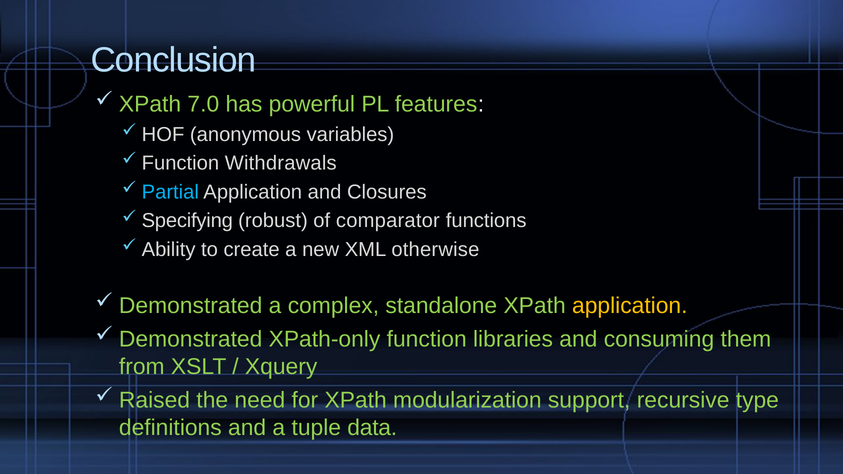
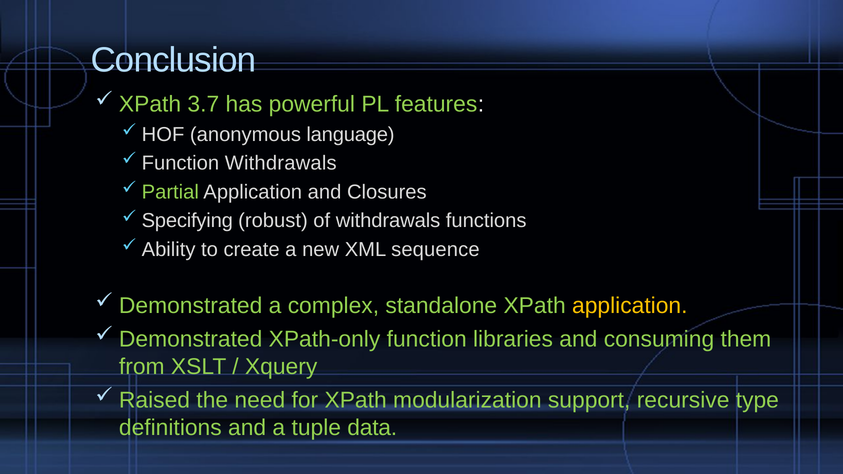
7.0: 7.0 -> 3.7 (203, 104)
variables: variables -> language (351, 134)
Partial colour: light blue -> light green (170, 192)
of comparator: comparator -> withdrawals (388, 221)
otherwise: otherwise -> sequence (435, 250)
